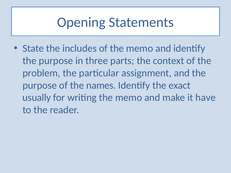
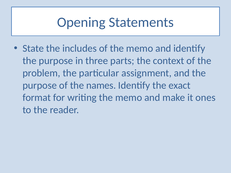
usually: usually -> format (37, 98)
have: have -> ones (206, 98)
